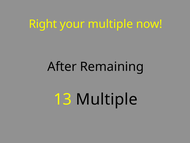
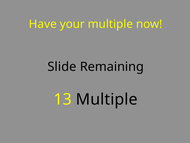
Right: Right -> Have (43, 24)
After: After -> Slide (62, 67)
